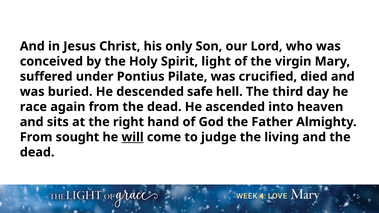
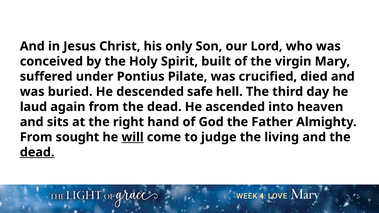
light: light -> built (216, 61)
race: race -> laud (33, 107)
dead underline: none -> present (37, 152)
